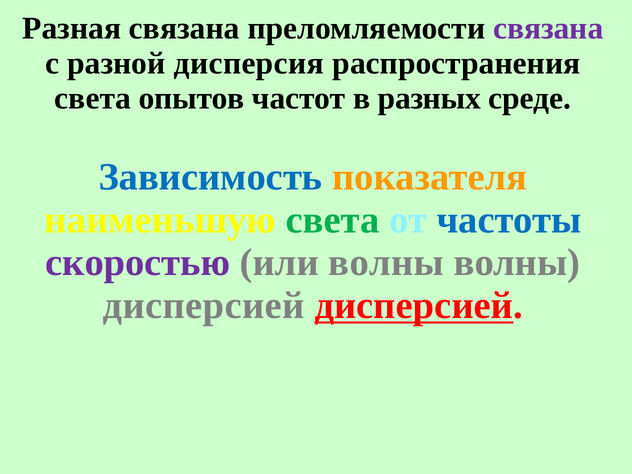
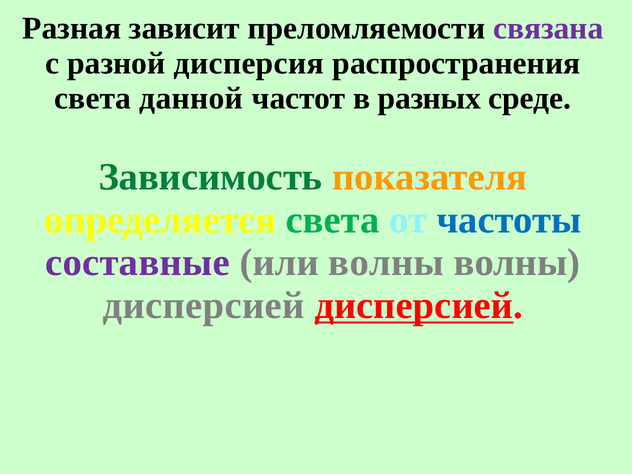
Разная связана: связана -> зависит (184, 28)
опытов: опытов -> данной (191, 98)
Зависимость colour: blue -> green (210, 177)
наименьшую: наименьшую -> определяется (160, 220)
скоростью: скоростью -> составные (138, 263)
